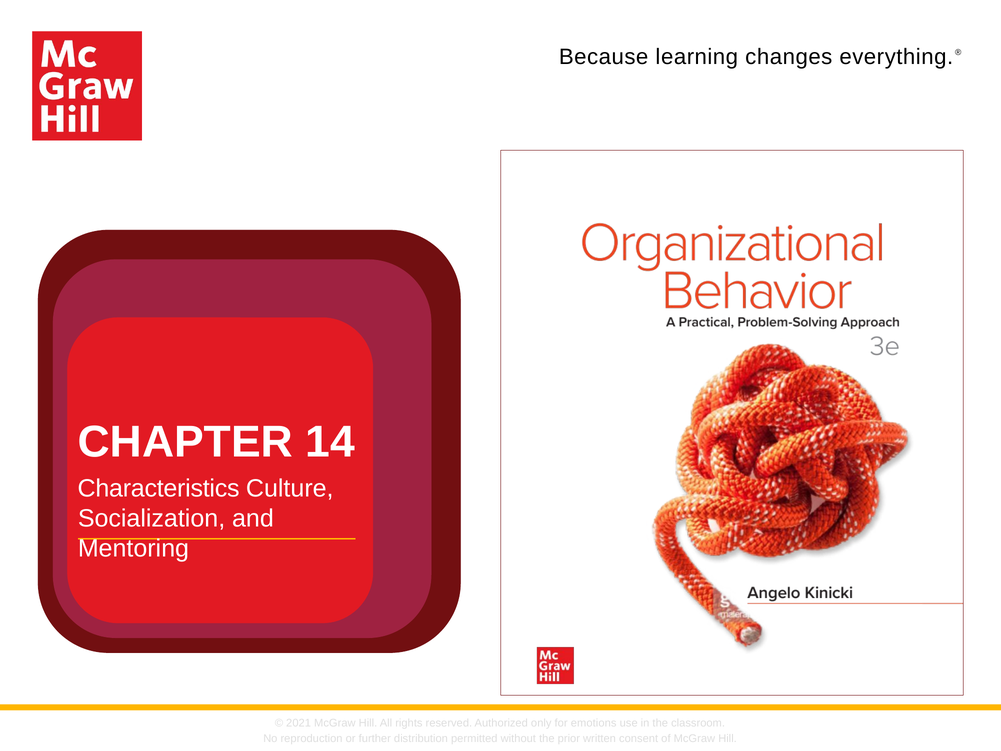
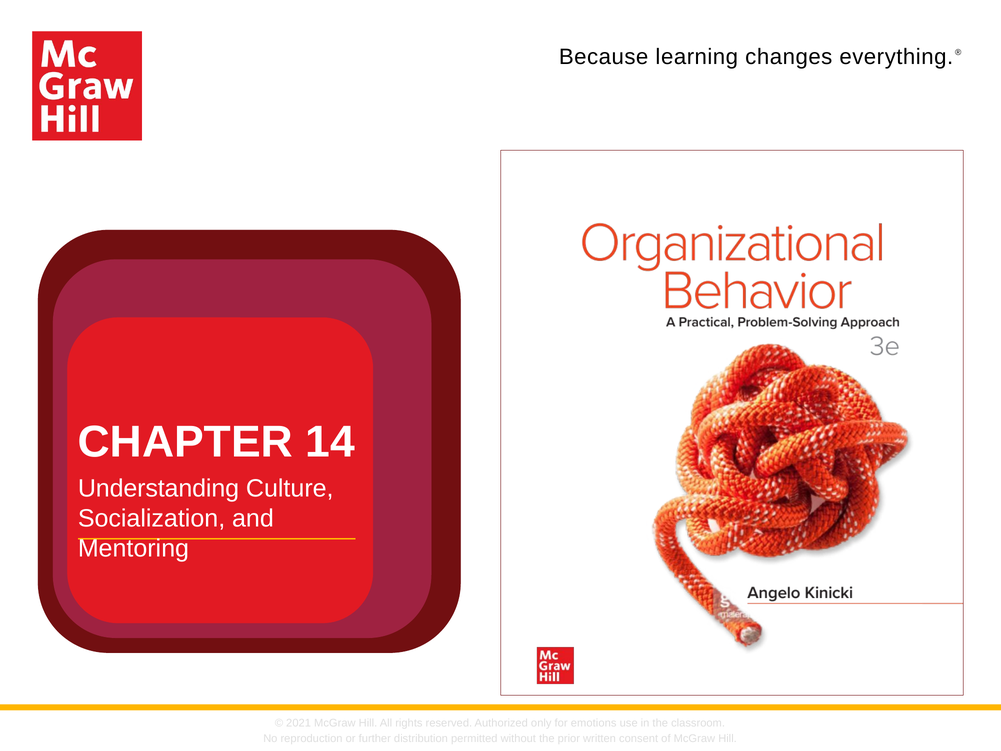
Characteristics: Characteristics -> Understanding (159, 488)
